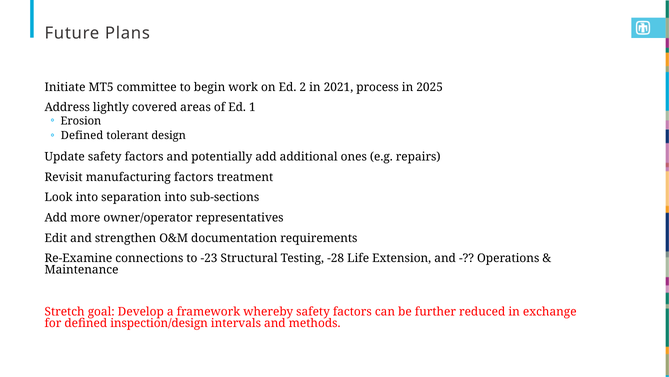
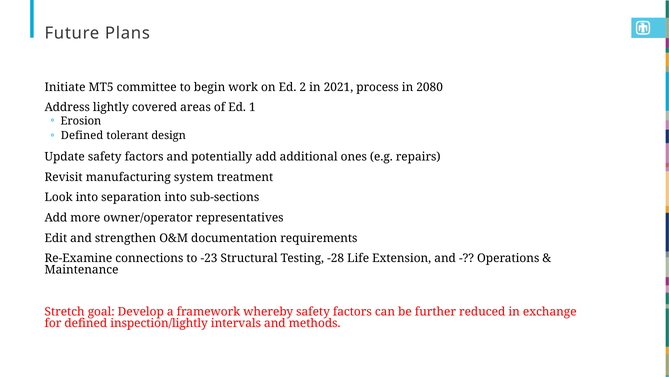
2025: 2025 -> 2080 (430, 87)
manufacturing factors: factors -> system (194, 177)
inspection/design: inspection/design -> inspection/lightly (159, 323)
